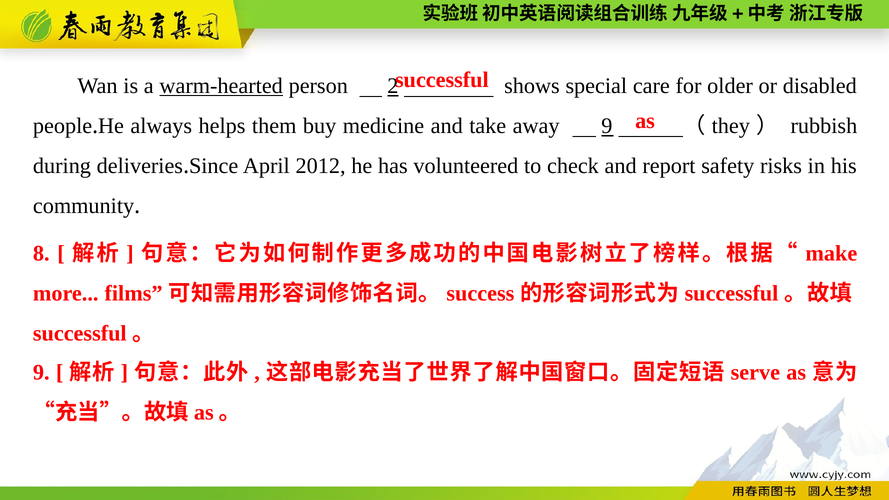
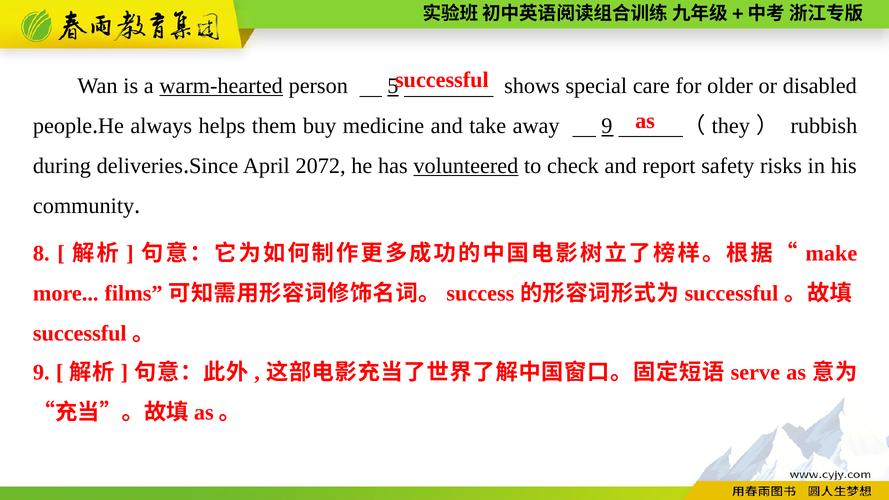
2: 2 -> 5 (393, 86)
2012: 2012 -> 2072 (321, 166)
volunteered underline: none -> present (466, 166)
